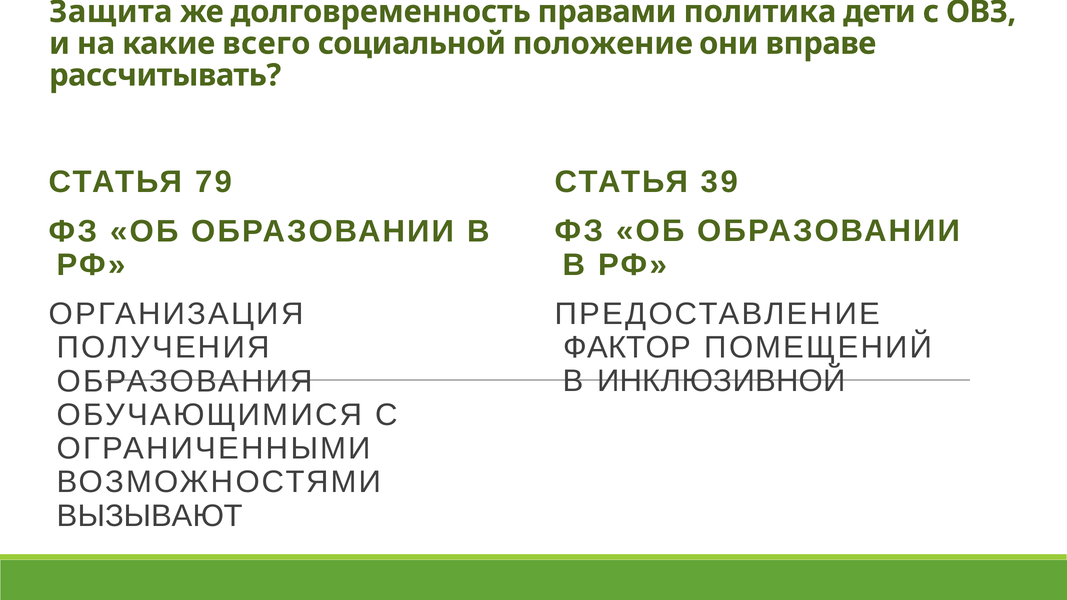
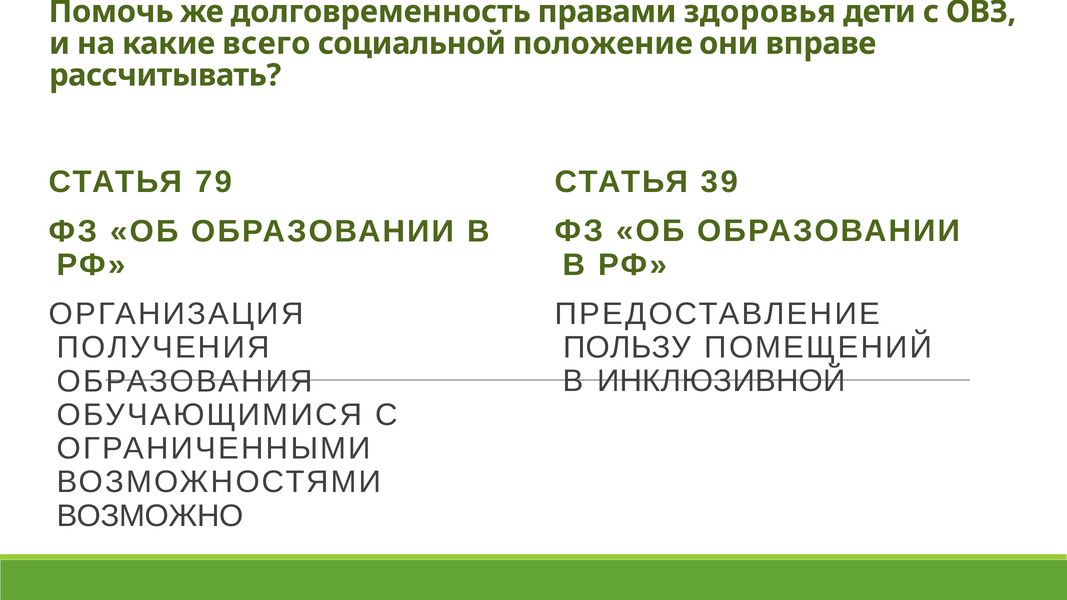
Защита: Защита -> Помочь (111, 12)
политика: политика -> здоровья (760, 12)
ФАКТОР: ФАКТОР -> ПОЛЬЗУ (627, 348)
ВЫЗЫВАЮТ: ВЫЗЫВАЮТ -> ВОЗМОЖНО (150, 516)
